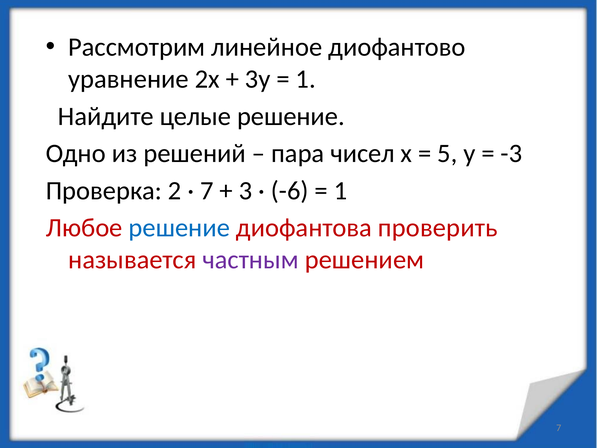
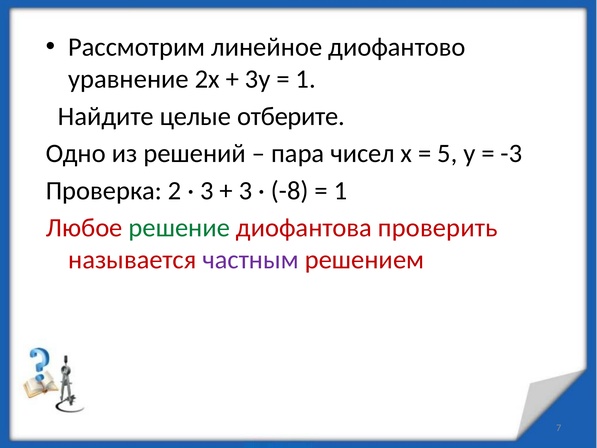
целые решение: решение -> отберите (291, 116)
7: 7 -> 3 (207, 191)
-6: -6 -> -8 (290, 191)
решение colour: blue -> green (179, 228)
